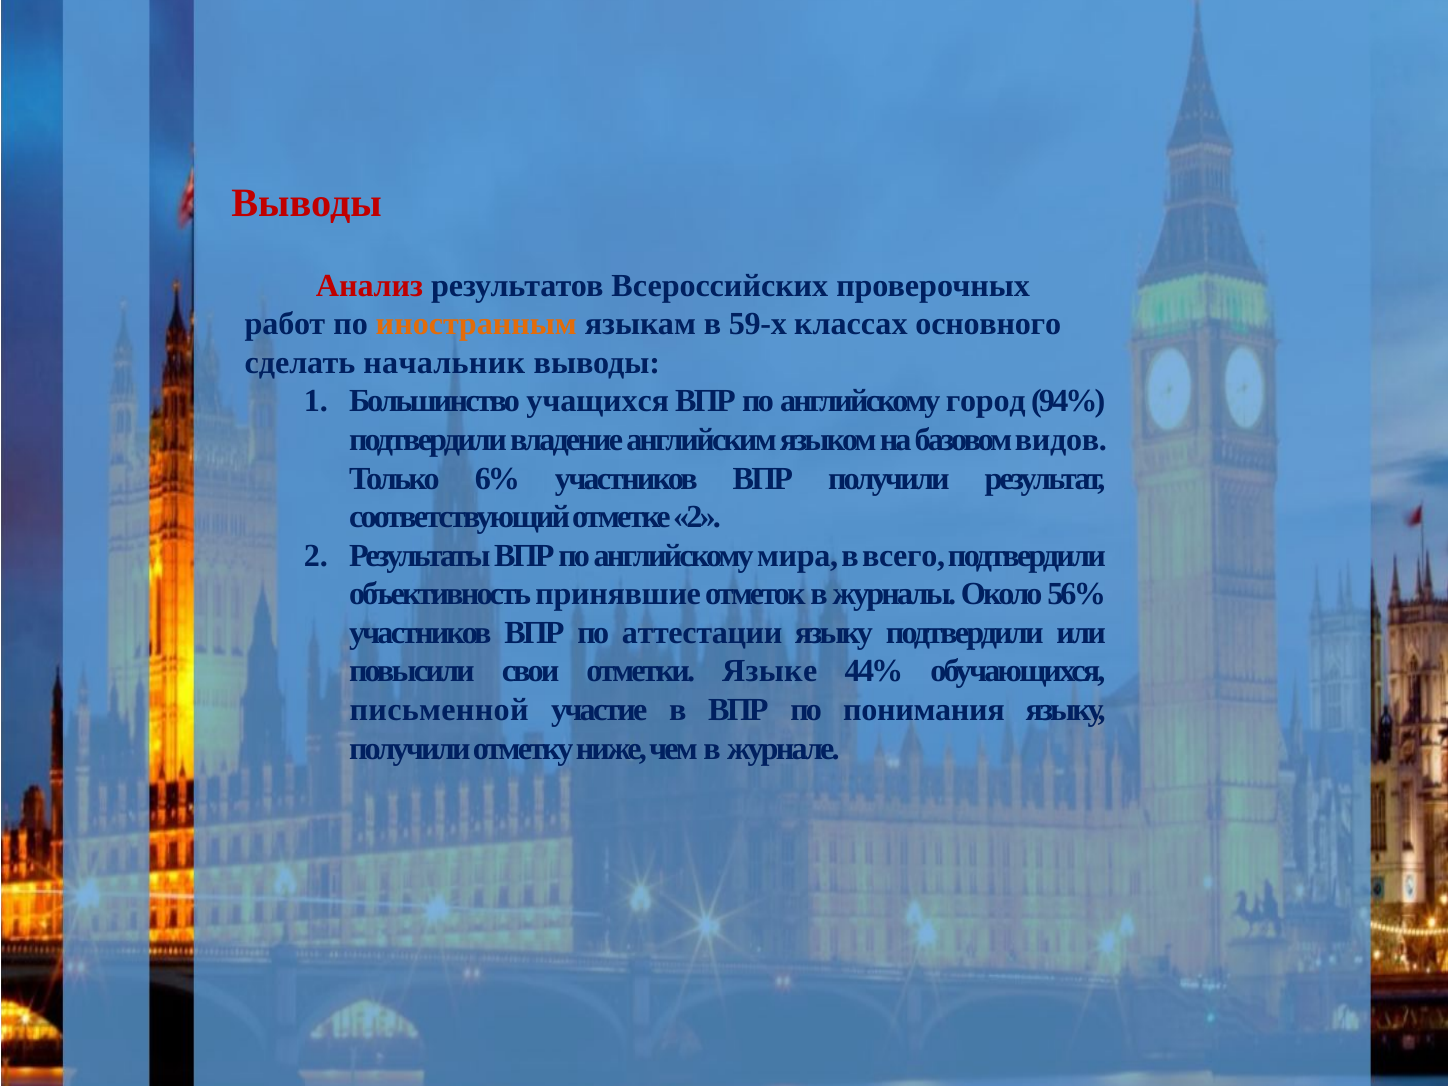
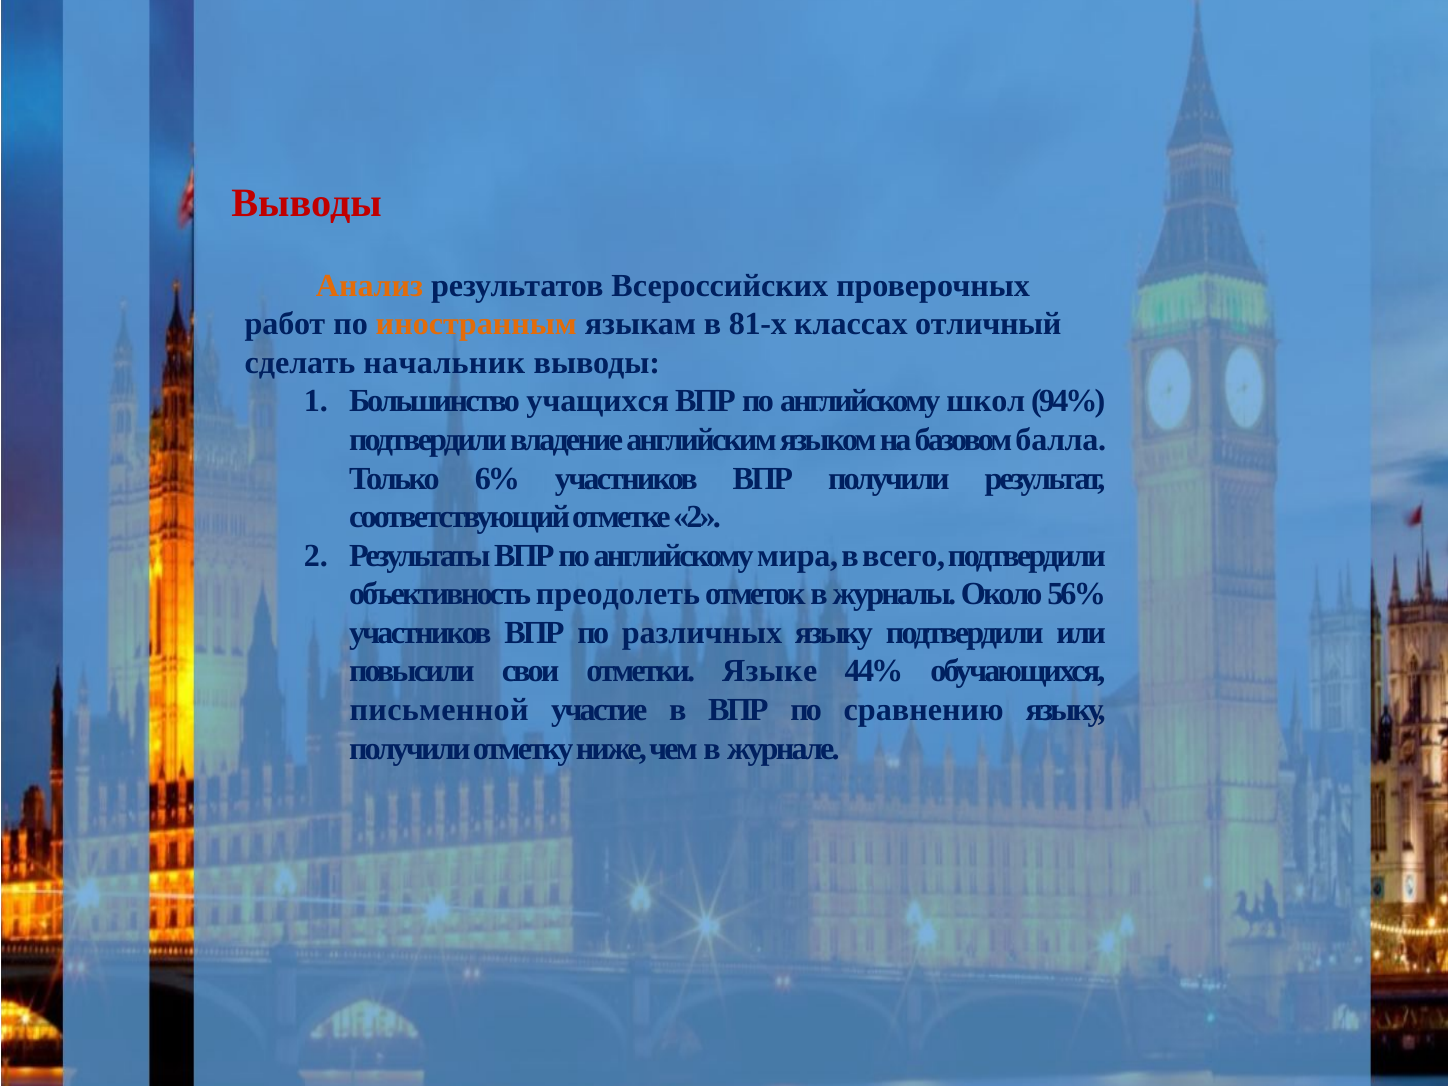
Анализ colour: red -> orange (369, 285)
59-х: 59-х -> 81-х (758, 324)
основного: основного -> отличный (988, 324)
город: город -> школ (986, 401)
видов: видов -> балла (1061, 440)
принявшие: принявшие -> преодолеть (618, 594)
аттестации: аттестации -> различных (702, 633)
понимания: понимания -> сравнению (924, 710)
